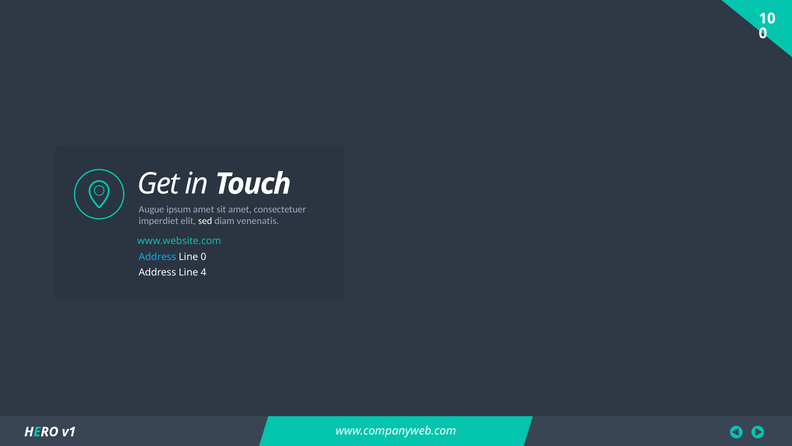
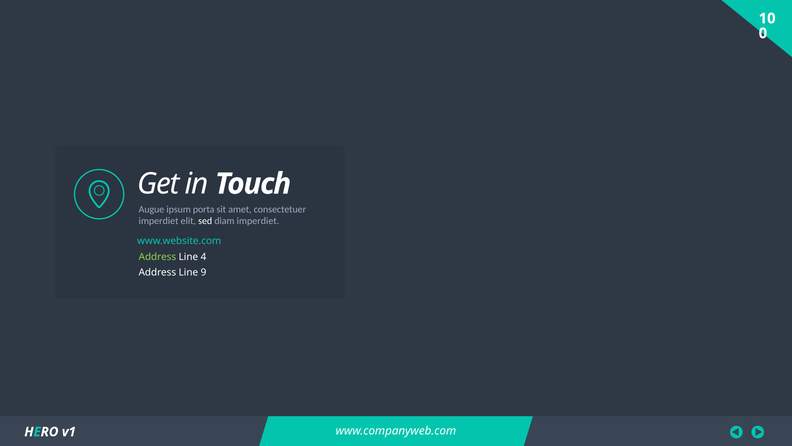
ipsum amet: amet -> porta (204, 209)
diam venenatis: venenatis -> imperdiet (258, 221)
Address colour: light blue -> light green (157, 257)
Line 0: 0 -> 4 (203, 257)
4: 4 -> 9 (203, 272)
